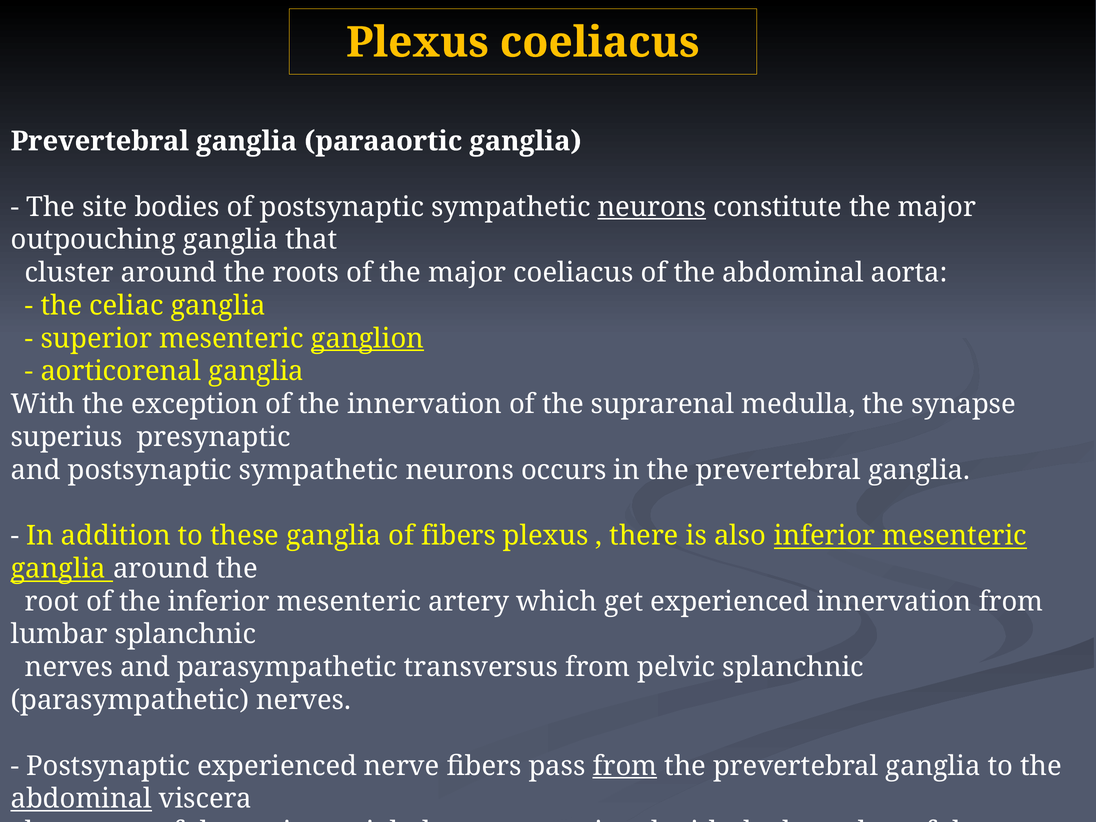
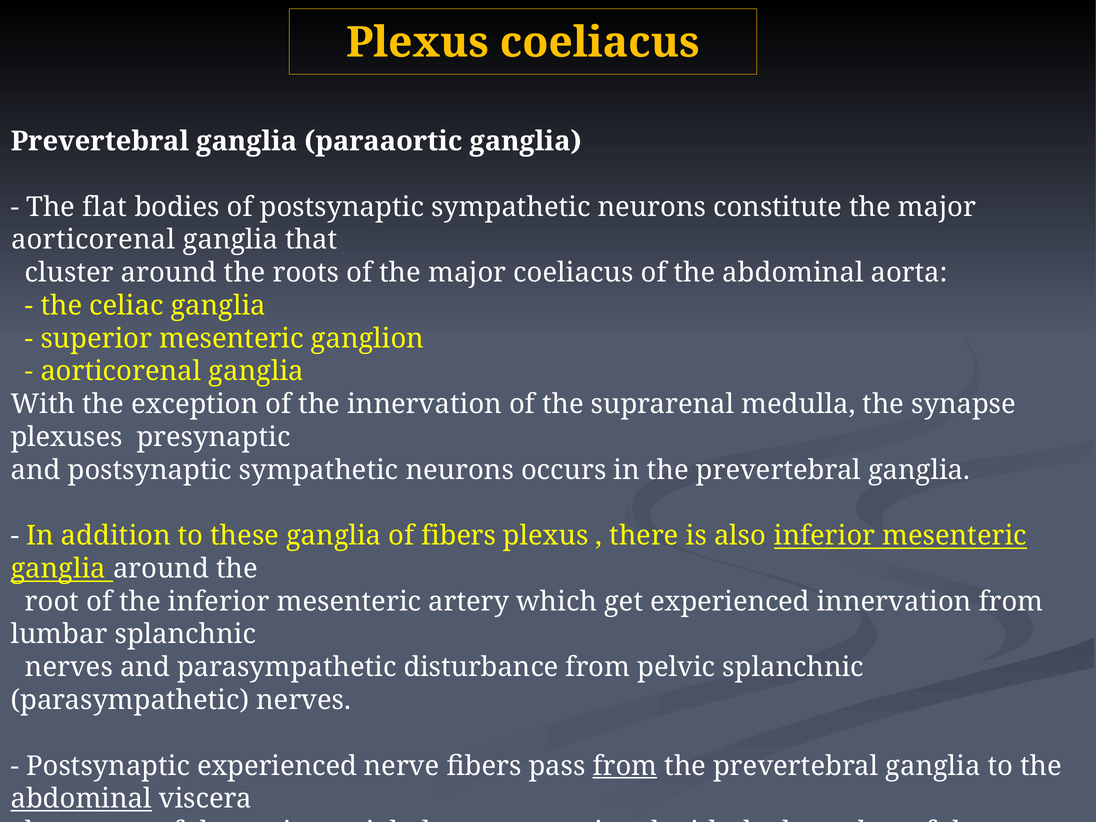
site: site -> flat (105, 207)
neurons underline: present -> none (652, 207)
outpouching: outpouching -> aorticorenal (93, 240)
ganglion underline: present -> none (367, 339)
superius: superius -> plexuses (67, 437)
transversus: transversus -> disturbance (481, 667)
